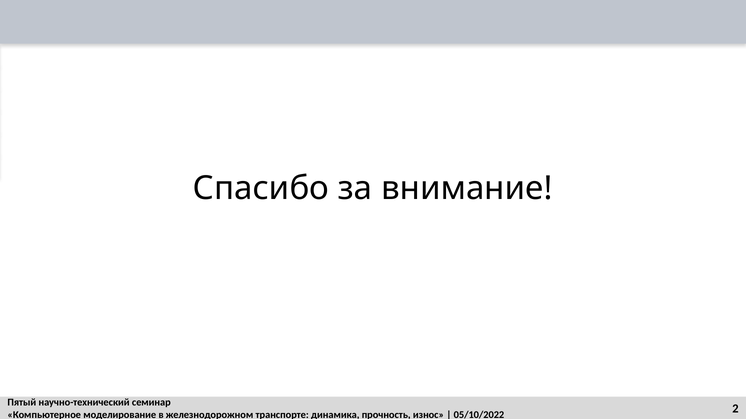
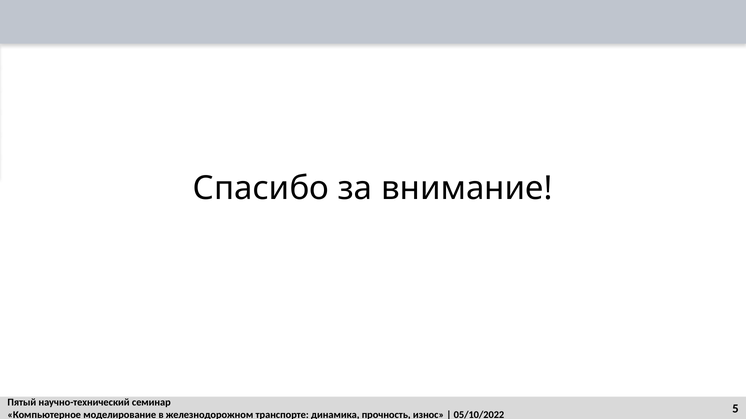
2: 2 -> 5 (735, 409)
